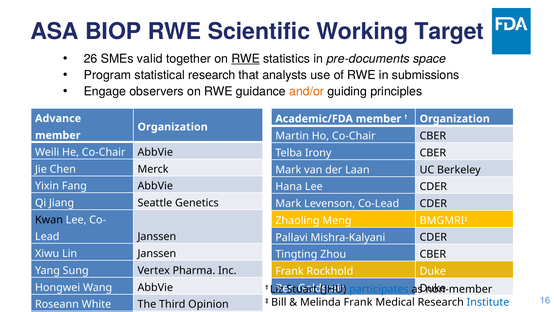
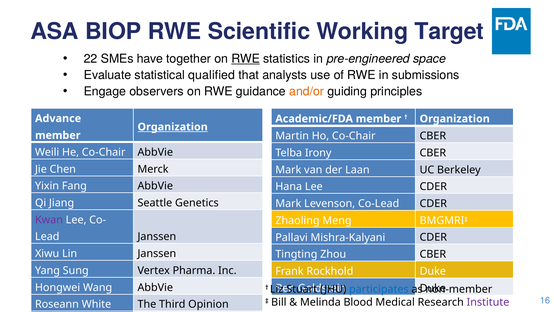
26: 26 -> 22 (91, 59)
valid: valid -> have (150, 59)
pre-documents: pre-documents -> pre-engineered (368, 59)
Program: Program -> Evaluate (108, 75)
statistical research: research -> qualified (212, 75)
Organization underline: none -> present (173, 127)
Kwan colour: black -> purple (49, 220)
Melinda Frank: Frank -> Blood (358, 302)
Institute colour: blue -> purple (488, 302)
